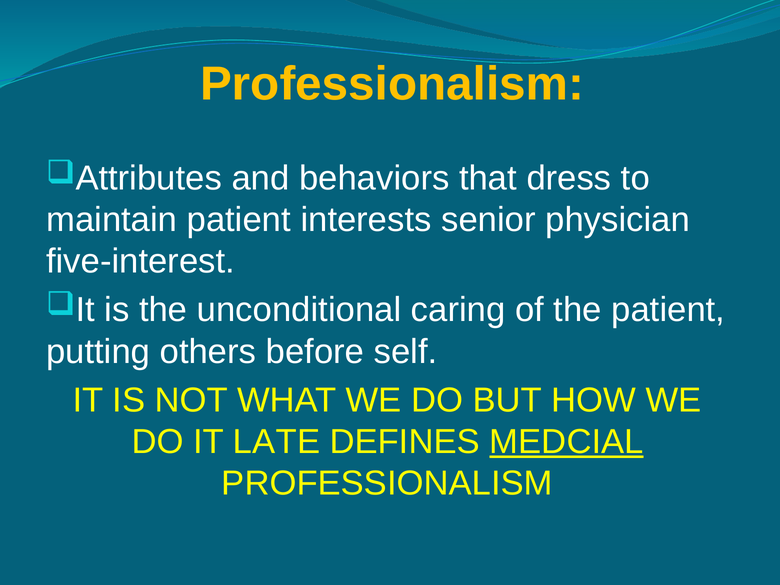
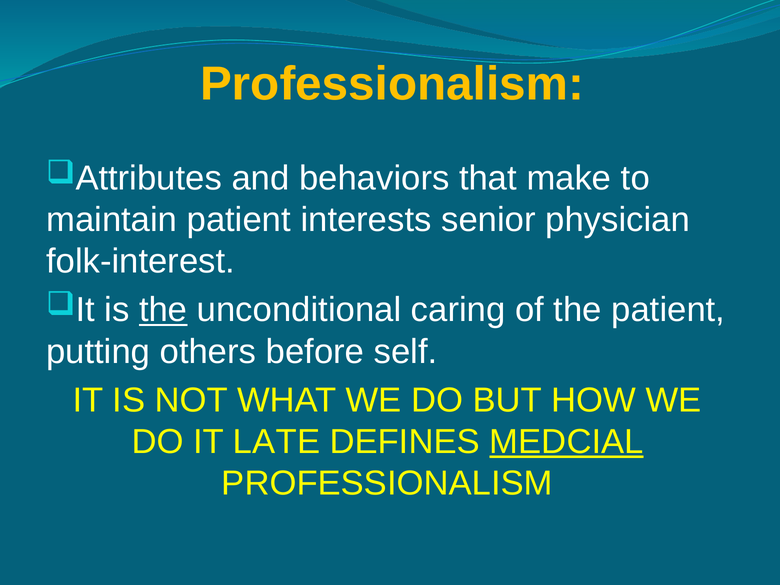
dress: dress -> make (569, 178)
five-interest: five-interest -> folk-interest (140, 261)
the underline: none -> present (163, 310)
